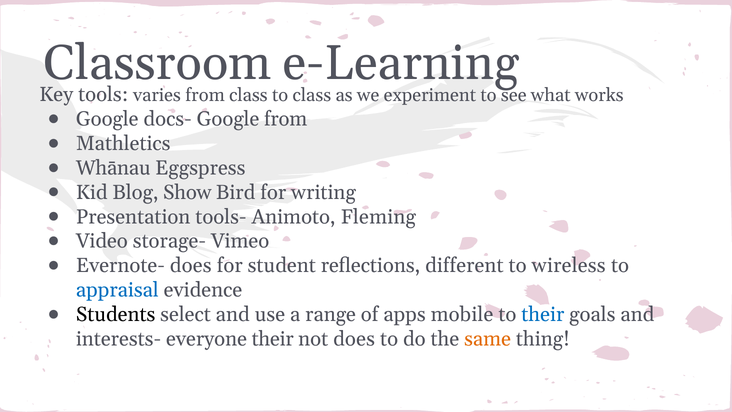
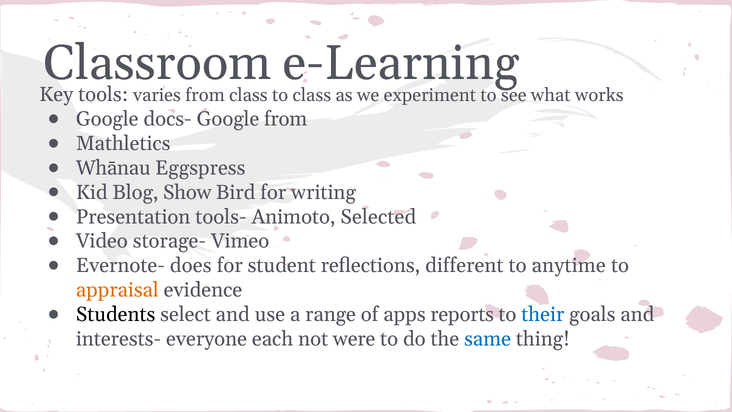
Fleming: Fleming -> Selected (378, 217)
wireless: wireless -> anytime (569, 266)
appraisal colour: blue -> orange (117, 290)
mobile: mobile -> reports (462, 314)
everyone their: their -> each (273, 339)
not does: does -> were (354, 339)
same colour: orange -> blue (488, 339)
